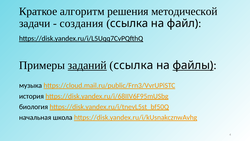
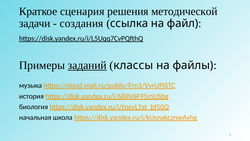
алгоритм: алгоритм -> сценария (82, 11)
ссылка: ссылка -> классы (133, 65)
файлы underline: present -> none (193, 65)
